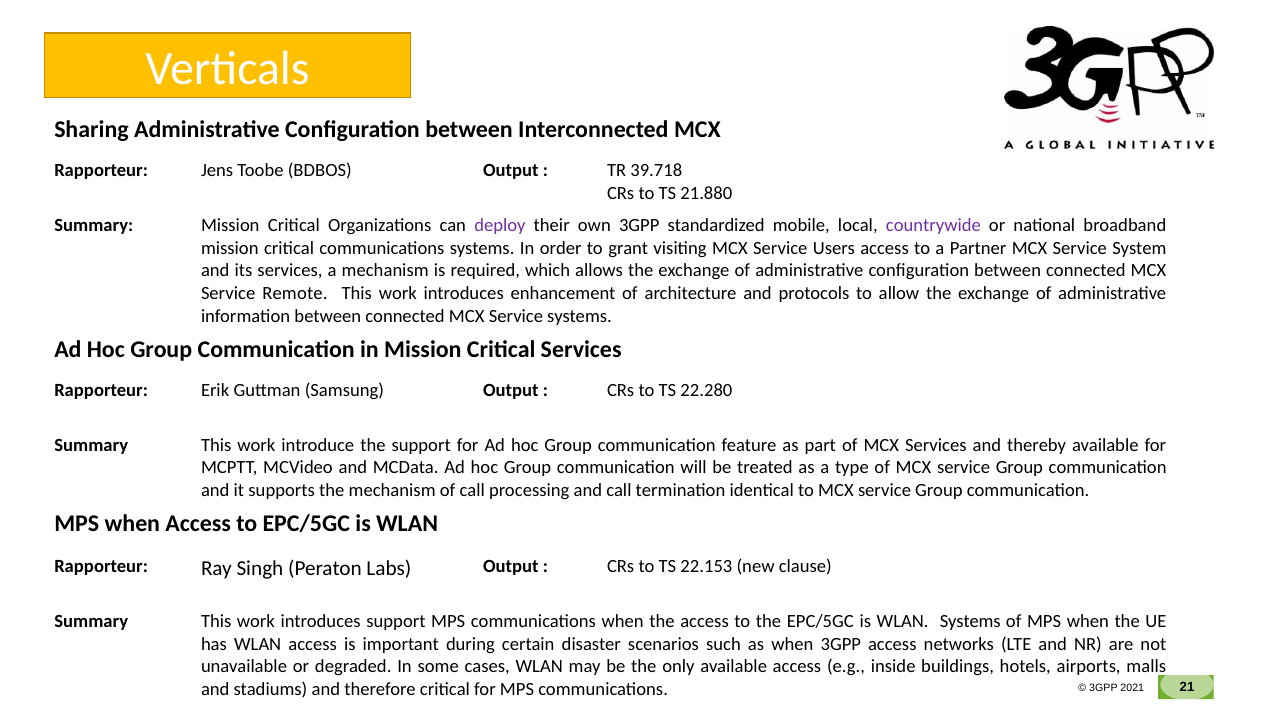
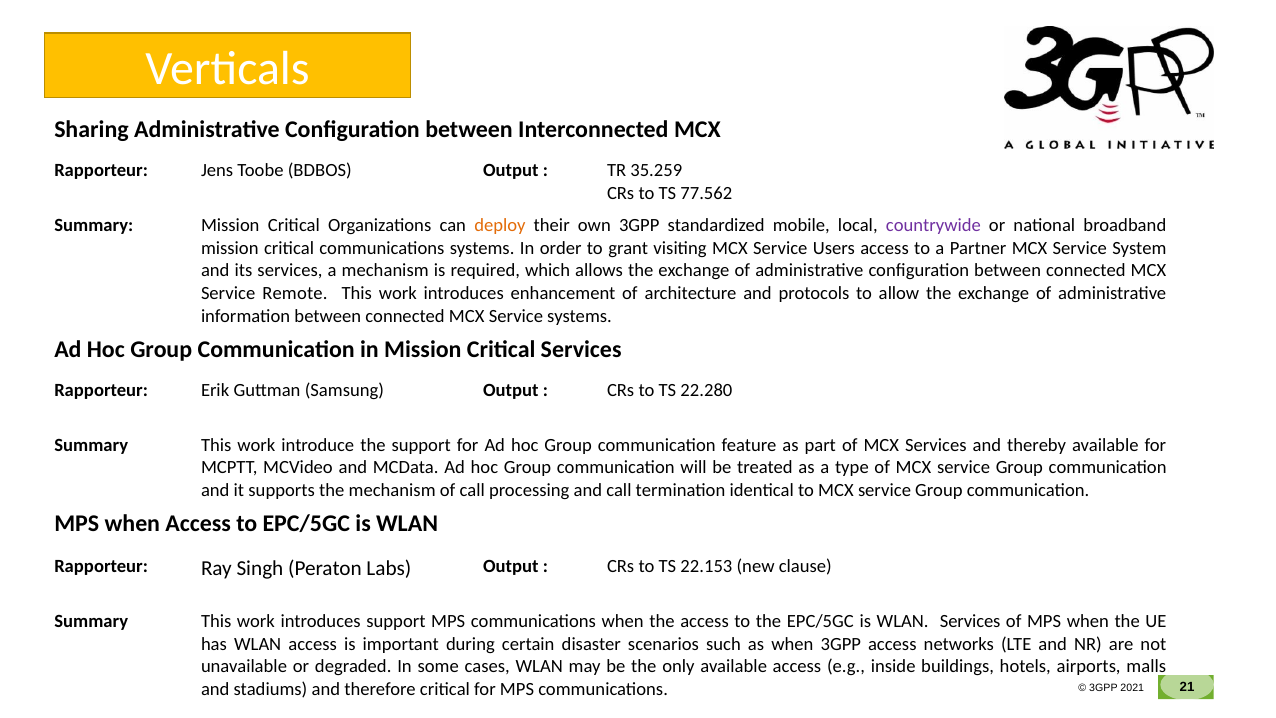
39.718: 39.718 -> 35.259 (656, 171)
21.880: 21.880 -> 77.562 (706, 193)
deploy colour: purple -> orange (500, 225)
WLAN Systems: Systems -> Services (970, 621)
